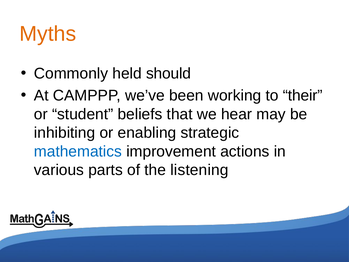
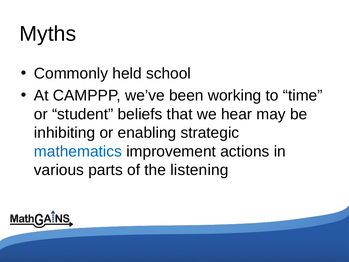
Myths colour: orange -> black (48, 34)
should: should -> school (169, 73)
their: their -> time (303, 95)
